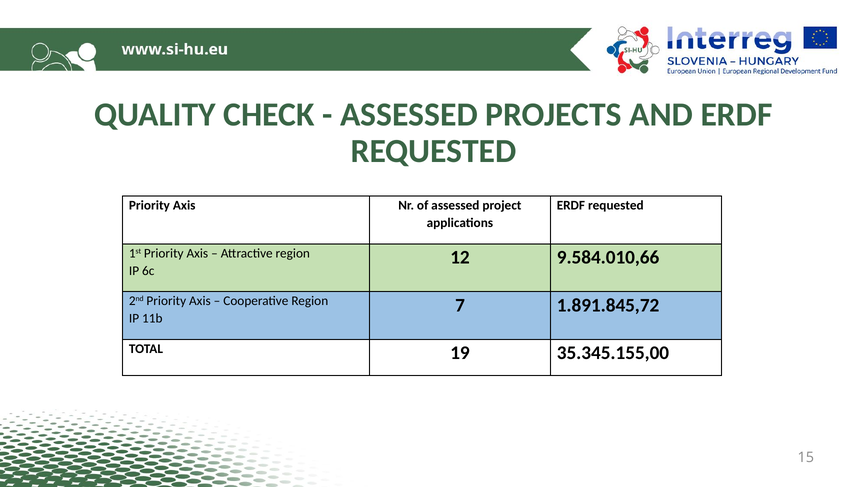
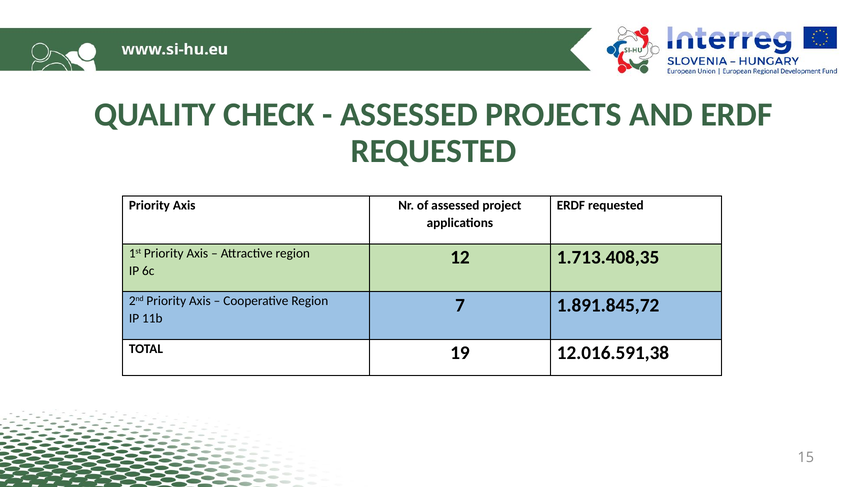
9.584.010,66: 9.584.010,66 -> 1.713.408,35 (608, 258)
35.345.155,00: 35.345.155,00 -> 12.016.591,38 (613, 353)
